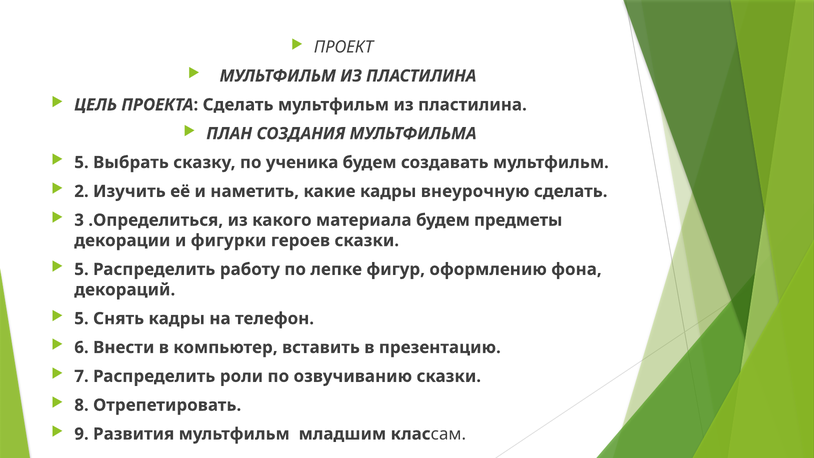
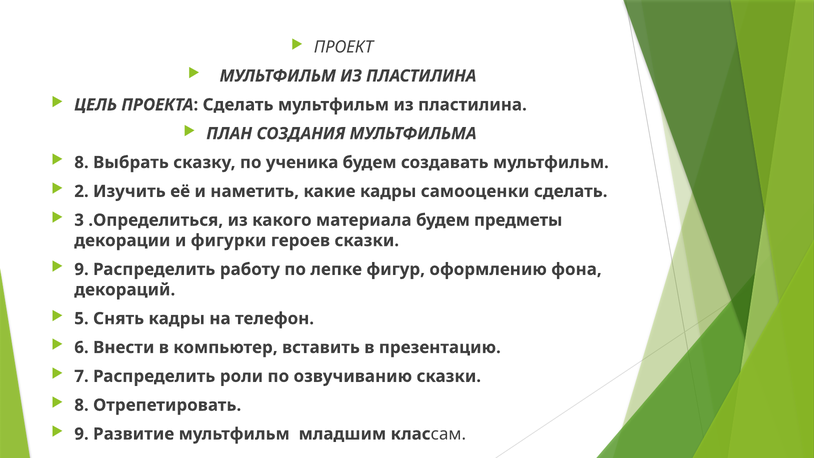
5: 5 -> 8 (81, 162)
внеурочную: внеурочную -> самооценки (475, 191)
5: 5 -> 9 (81, 269)
Развития: Развития -> Развитие (134, 434)
